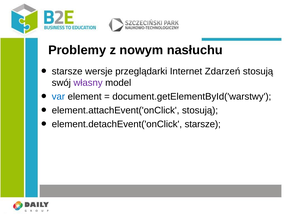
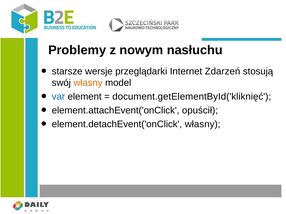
własny colour: purple -> orange (88, 83)
document.getElementById('warstwy: document.getElementById('warstwy -> document.getElementById('kliknięć (192, 97)
element.attachEvent('onClick stosują: stosują -> opuścił (200, 111)
element.detachEvent('onClick starsze: starsze -> własny (203, 124)
